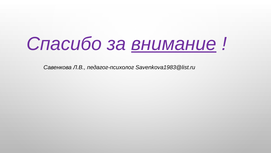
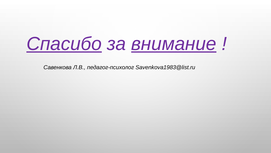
Спасибо underline: none -> present (64, 44)
